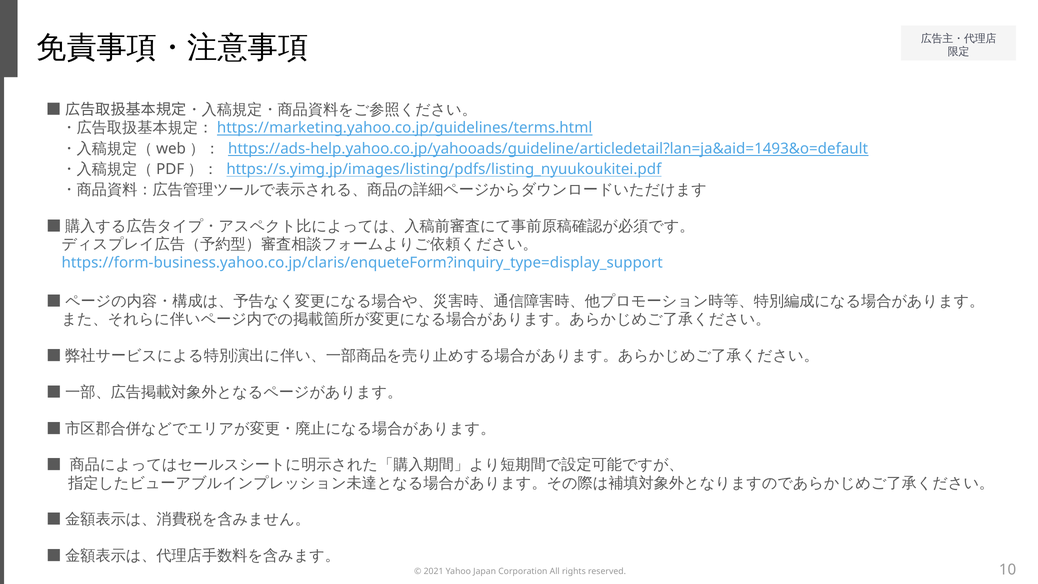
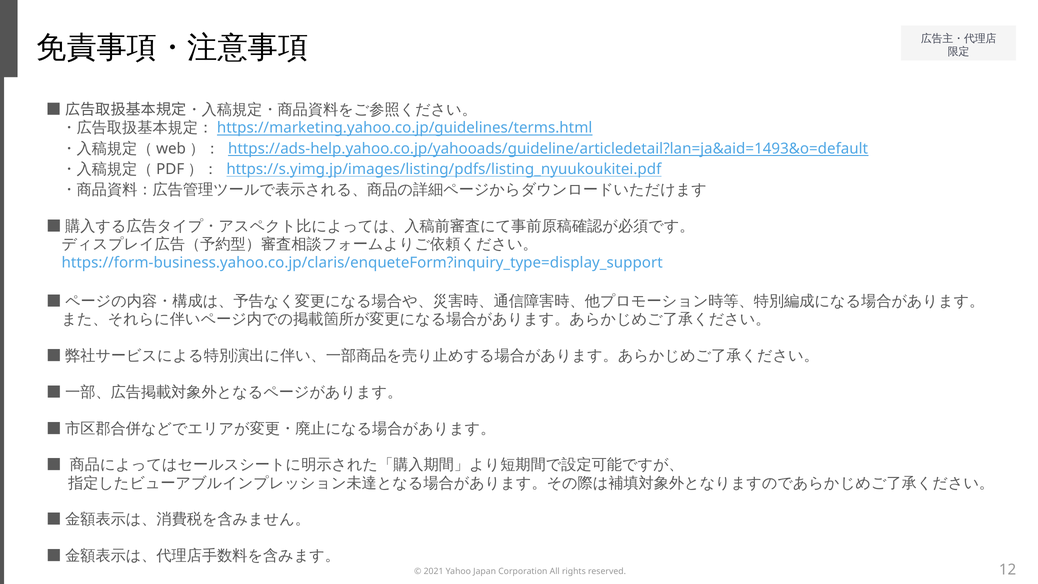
10: 10 -> 12 (1008, 570)
